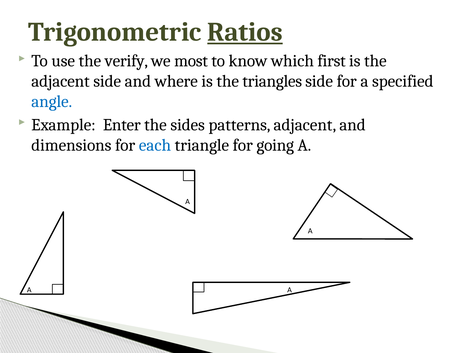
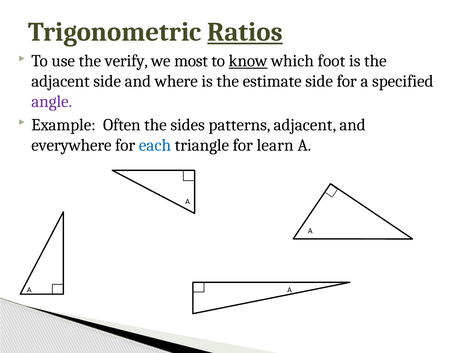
know underline: none -> present (248, 61)
first: first -> foot (331, 61)
triangles: triangles -> estimate (272, 81)
angle colour: blue -> purple (52, 102)
Enter: Enter -> Often (122, 125)
dimensions: dimensions -> everywhere (71, 145)
going: going -> learn (275, 145)
